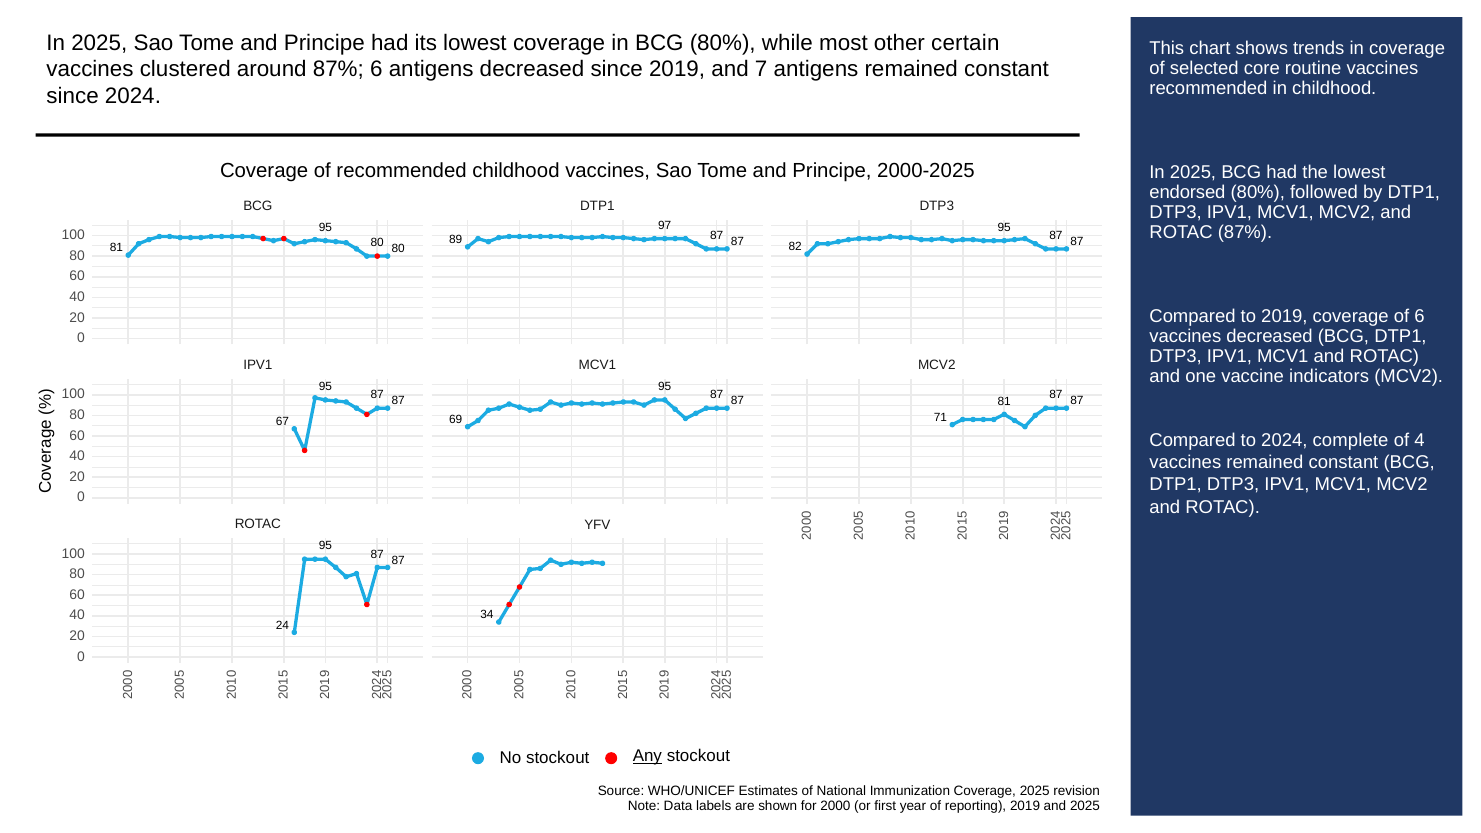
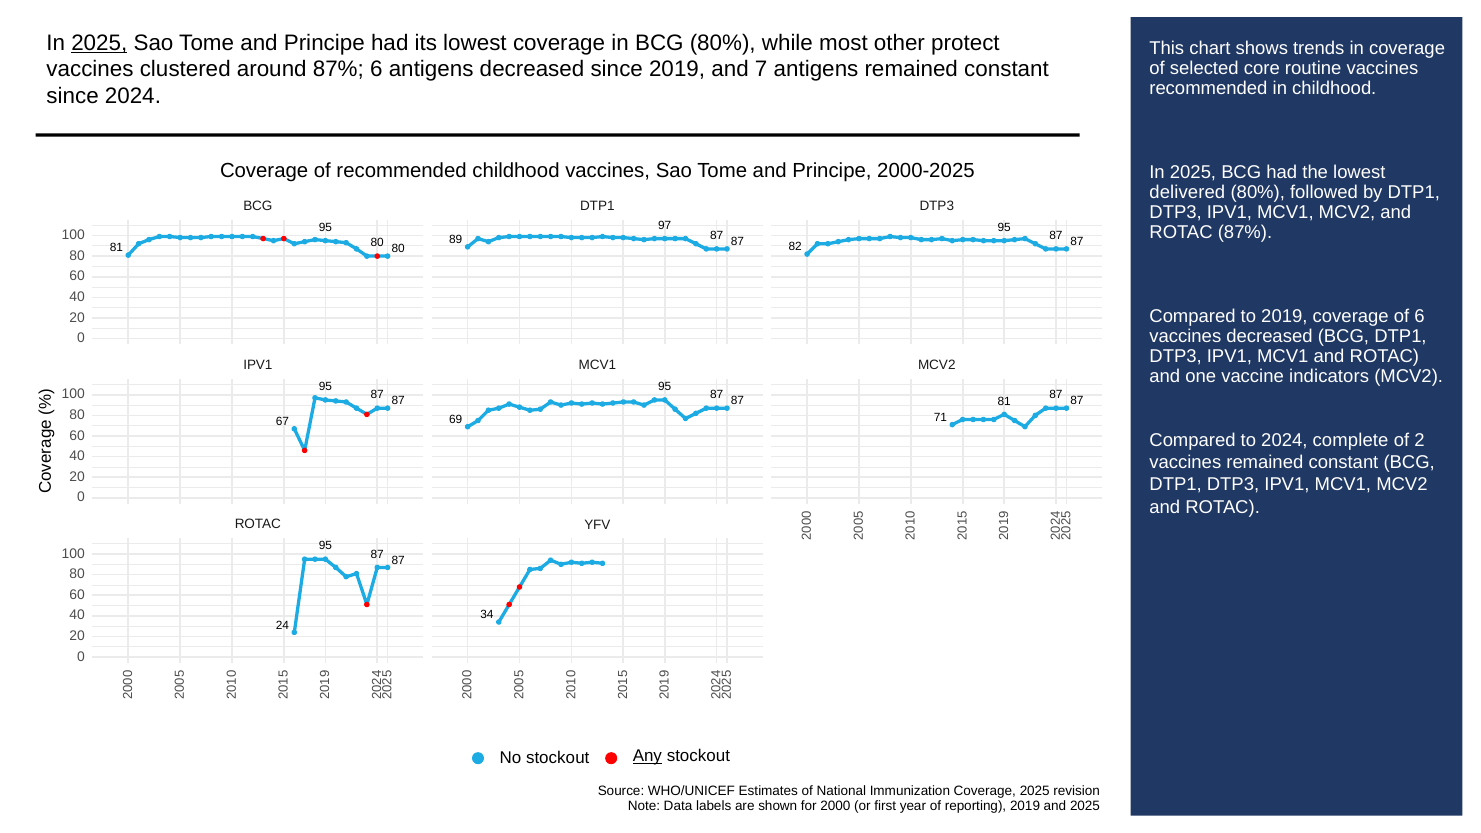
2025 underline: none -> present (99, 43)
certain: certain -> protect (965, 43)
endorsed: endorsed -> delivered (1187, 192)
of 4: 4 -> 2 (1419, 440)
